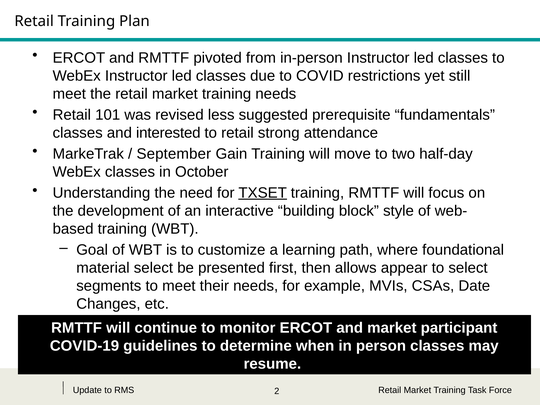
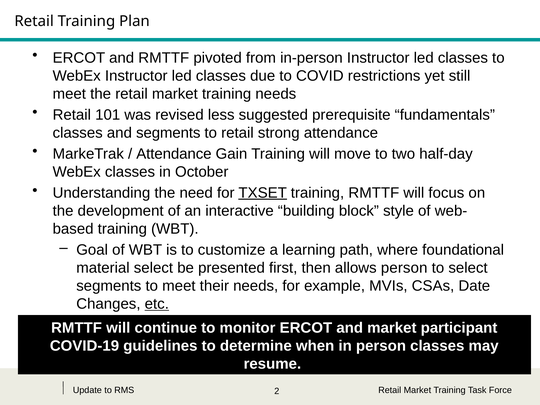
and interested: interested -> segments (168, 133)
September: September -> Attendance (174, 154)
allows appear: appear -> person (404, 268)
etc underline: none -> present (157, 304)
